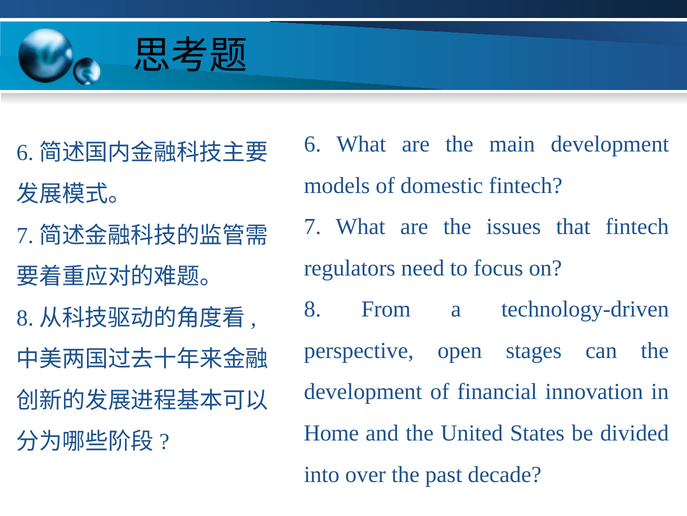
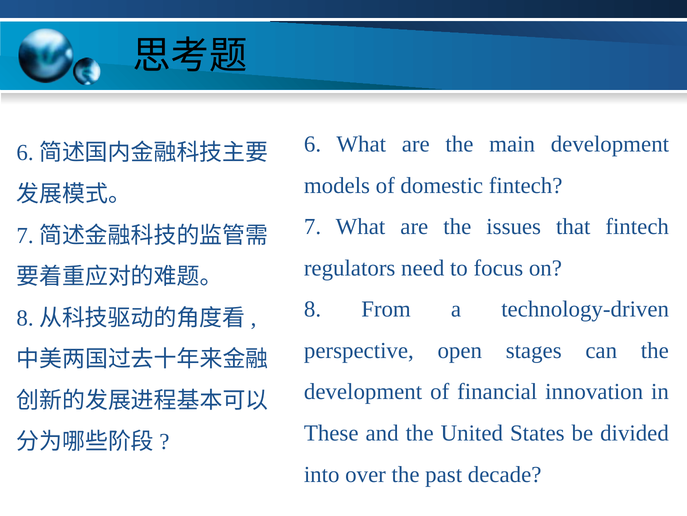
Home: Home -> These (331, 433)
